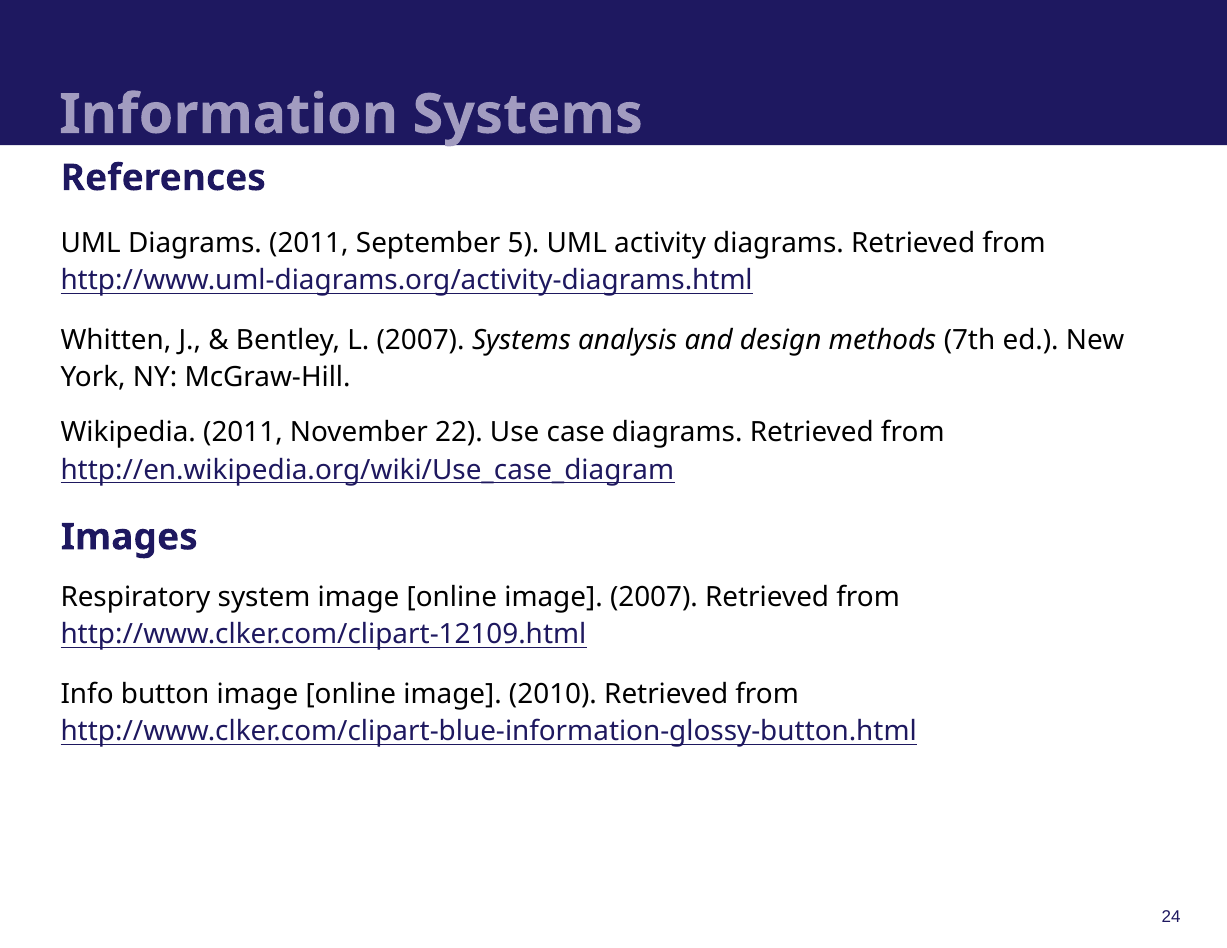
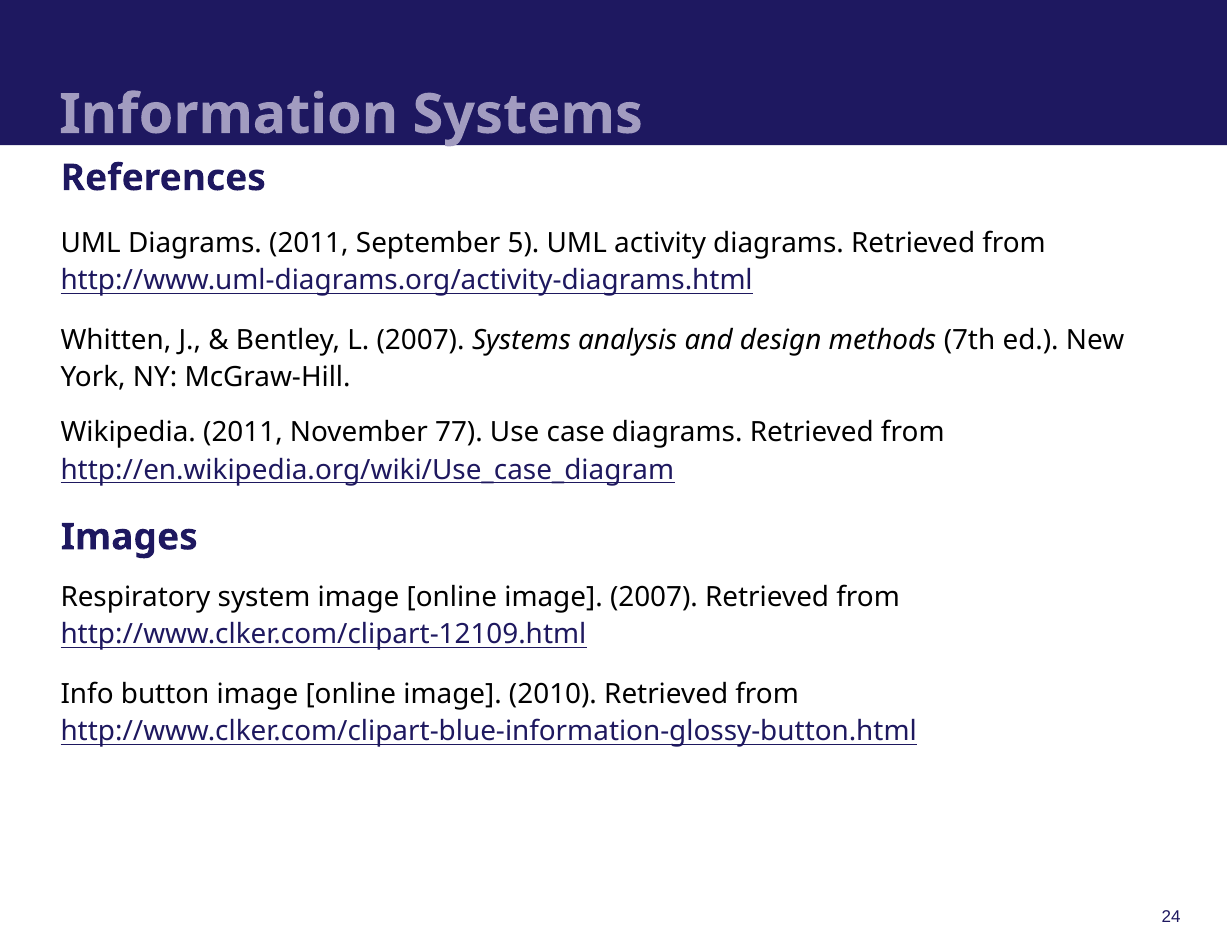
22: 22 -> 77 (459, 433)
